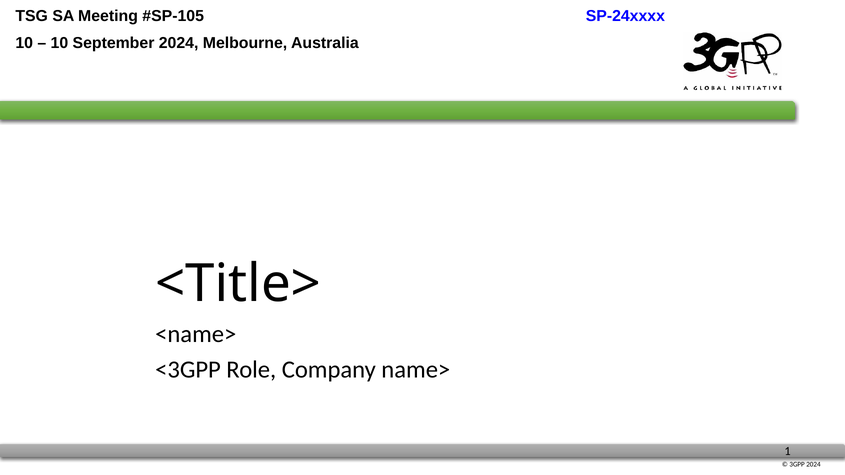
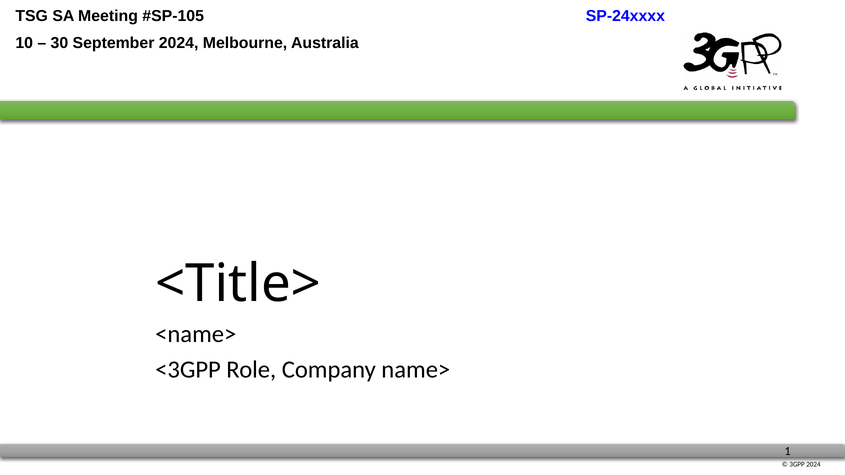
10: 10 -> 30 (59, 43)
